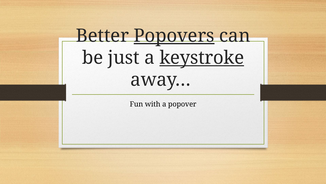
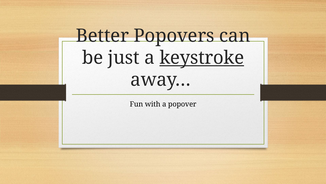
Popovers underline: present -> none (174, 36)
